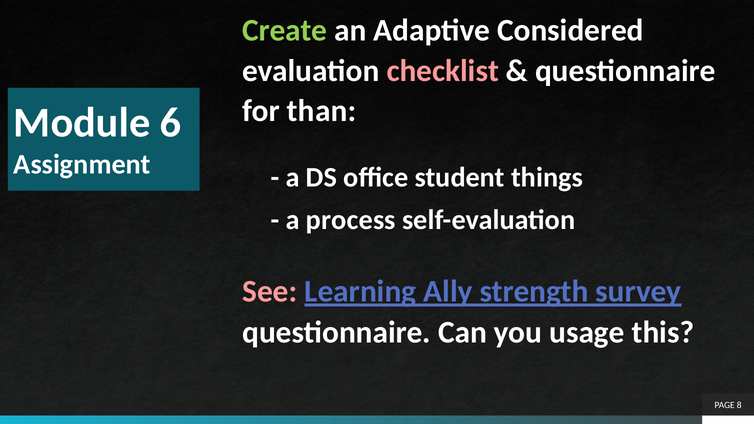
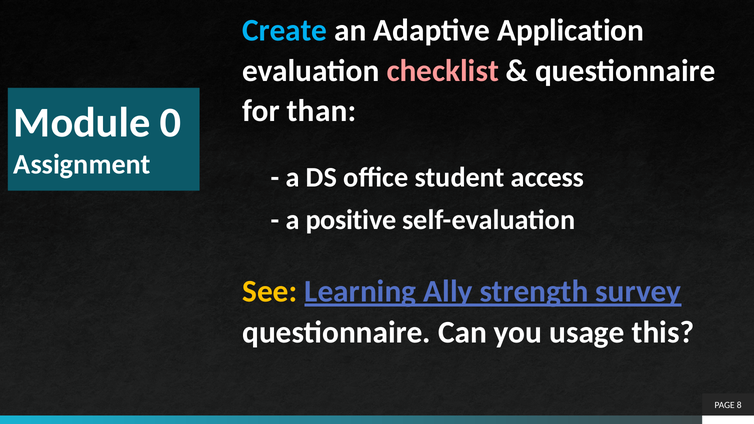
Create colour: light green -> light blue (285, 30)
Considered: Considered -> Application (571, 30)
6: 6 -> 0 (171, 123)
things: things -> access (547, 178)
process: process -> positive (351, 220)
See colour: pink -> yellow (270, 292)
